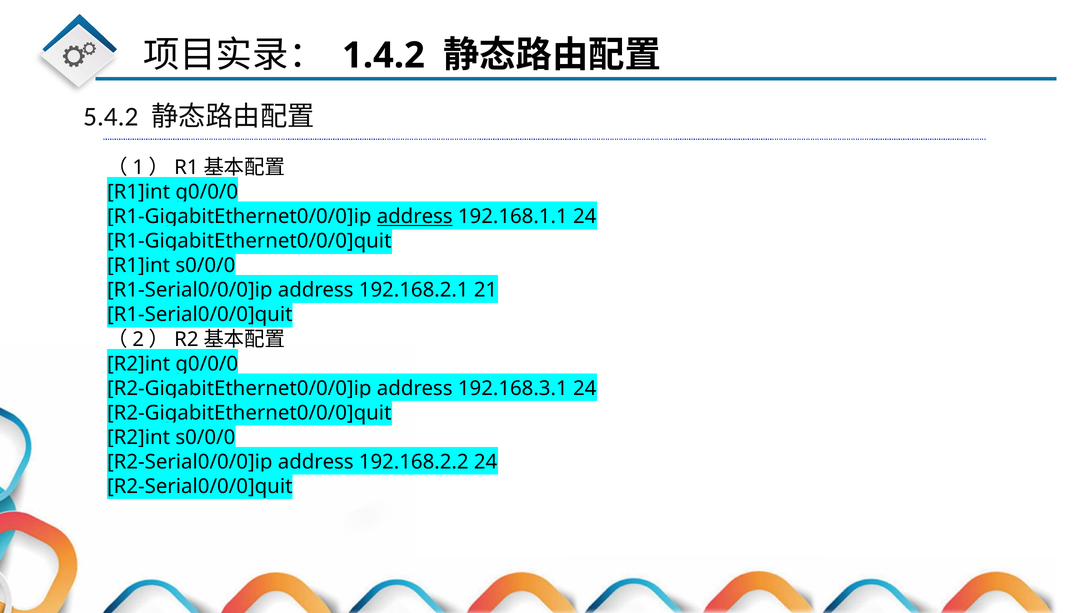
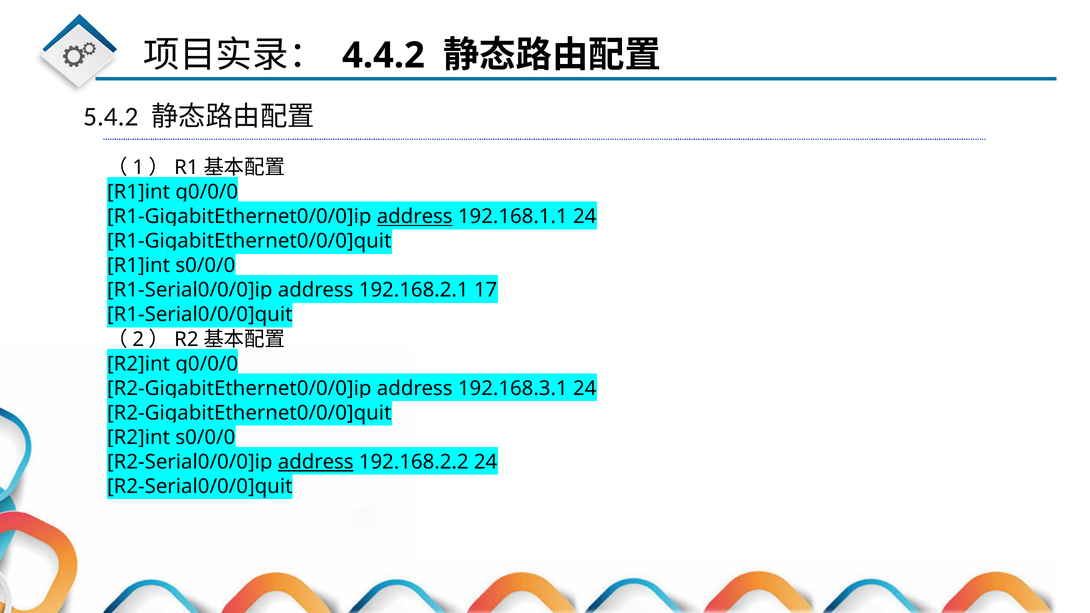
1.4.2: 1.4.2 -> 4.4.2 (383, 55)
21: 21 -> 17 (486, 290)
address underline: none -> present (316, 462)
